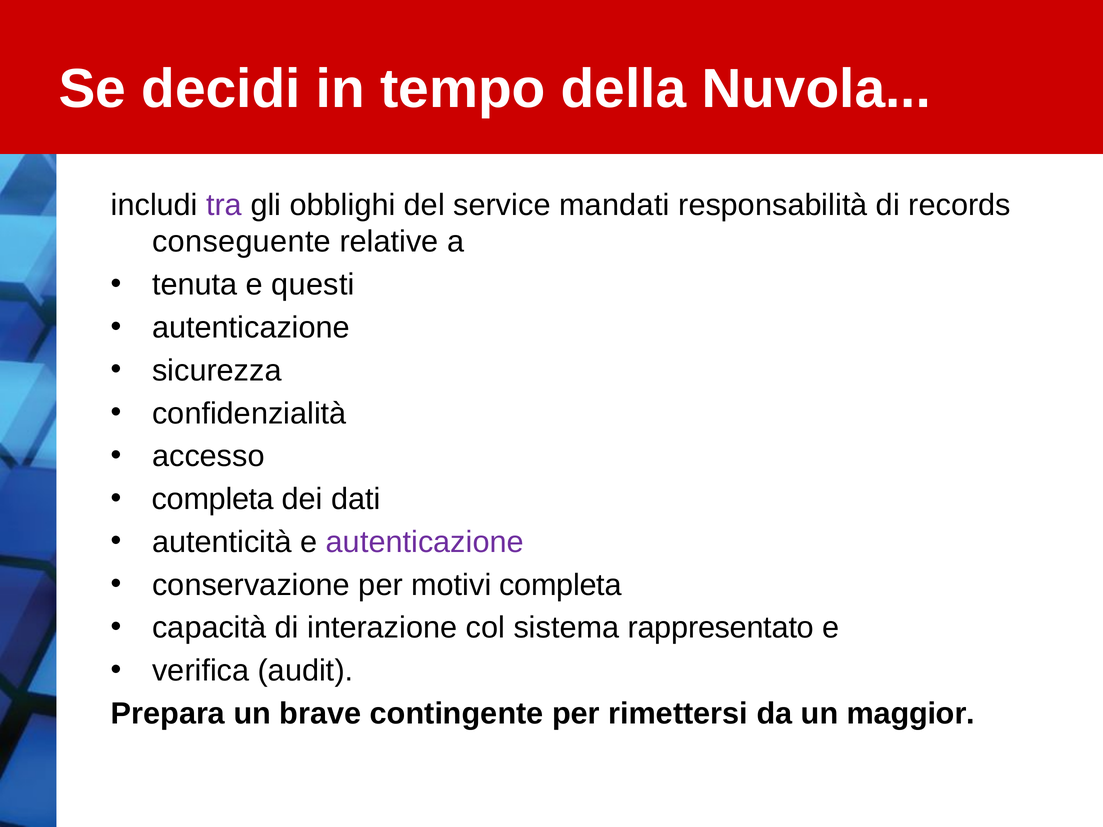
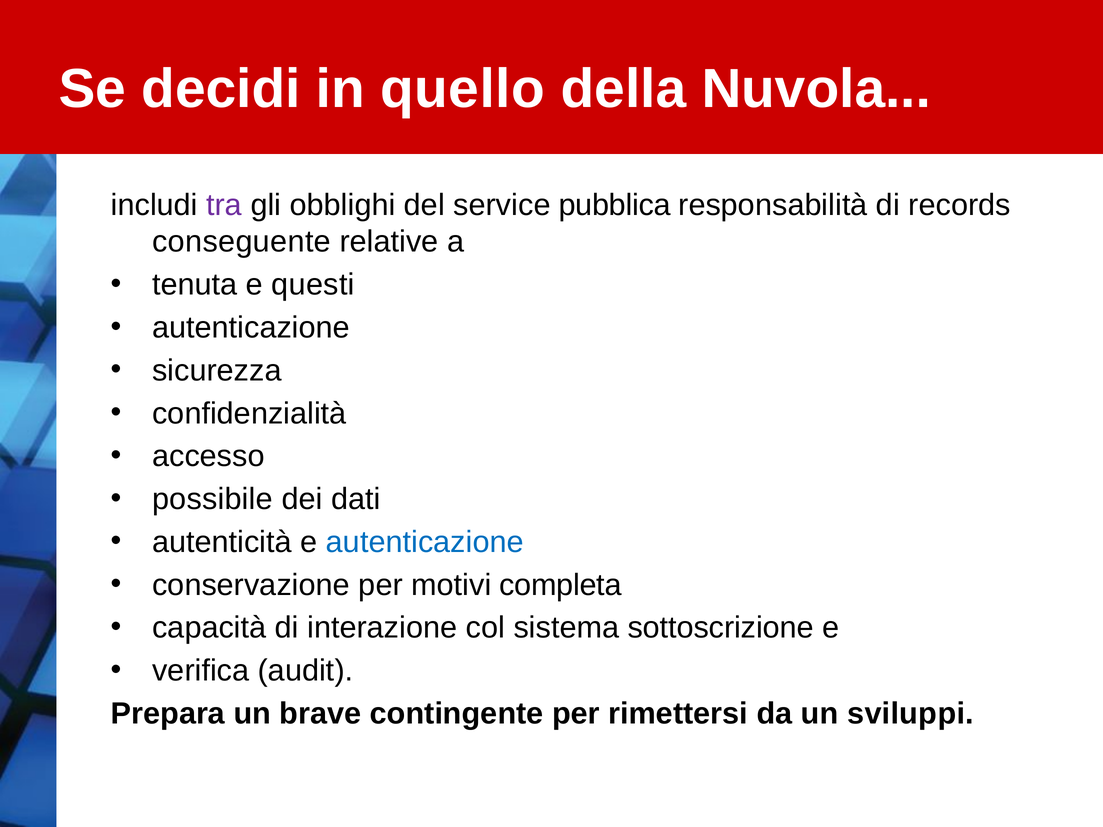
tempo: tempo -> quello (463, 89)
mandati: mandati -> pubblica (615, 205)
completa: completa -> possibile (213, 499)
autenticazione colour: purple -> blue (425, 542)
rappresentato: rappresentato -> sottoscrizione (721, 628)
maggior: maggior -> sviluppi (910, 714)
